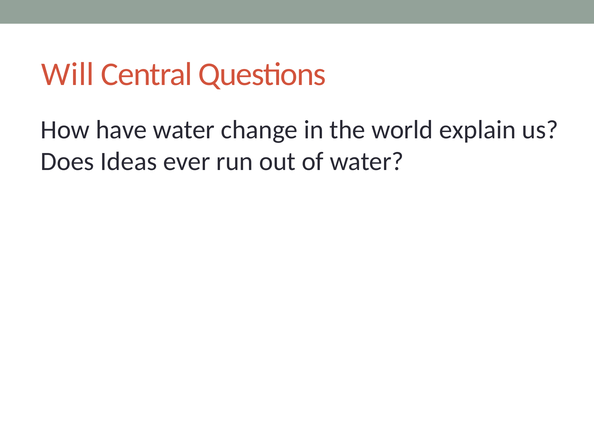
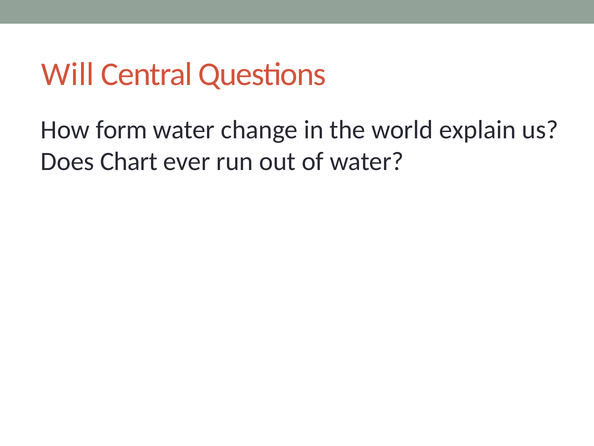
have: have -> form (121, 130)
Ideas: Ideas -> Chart (129, 161)
